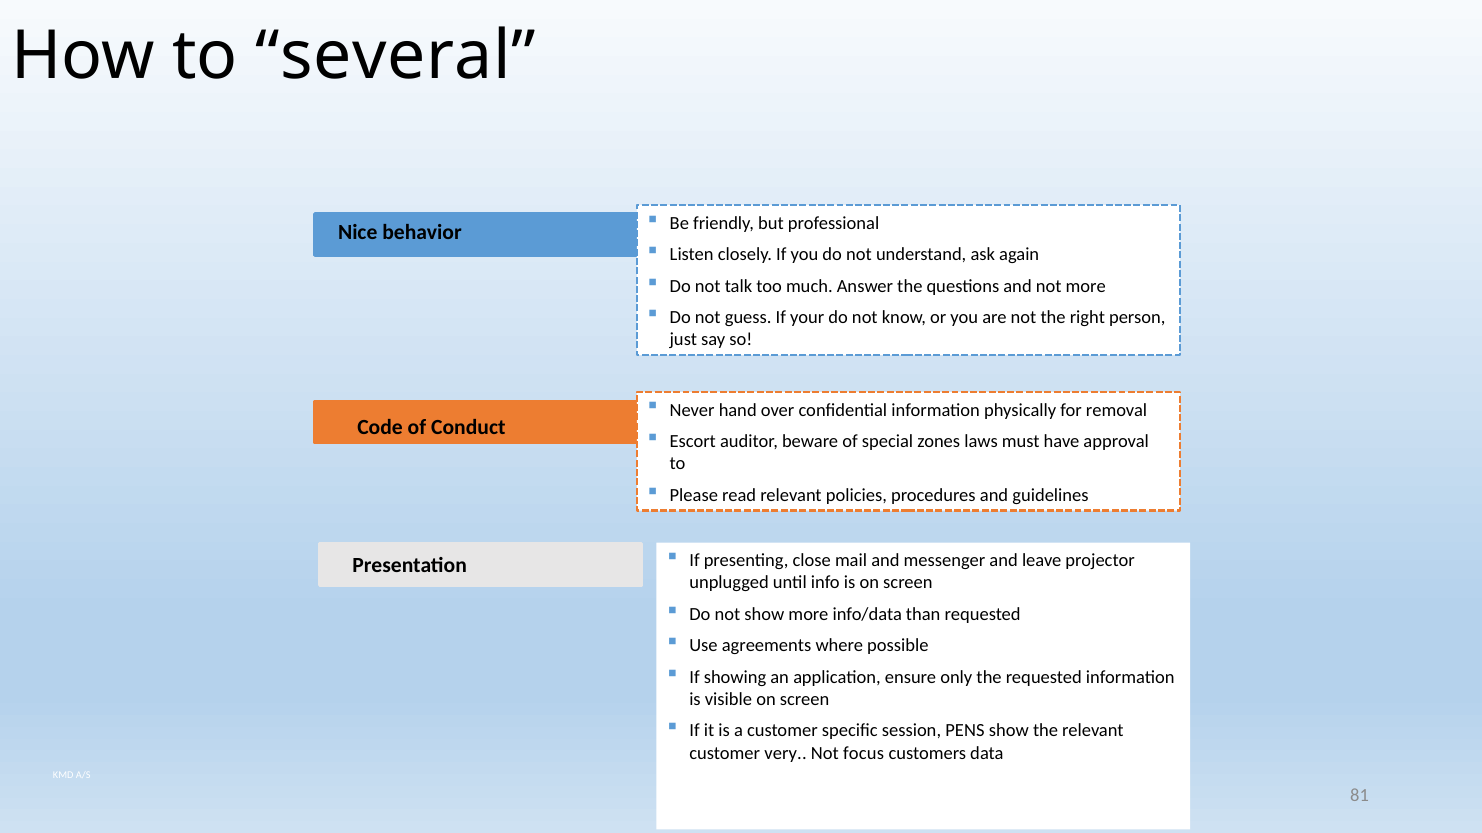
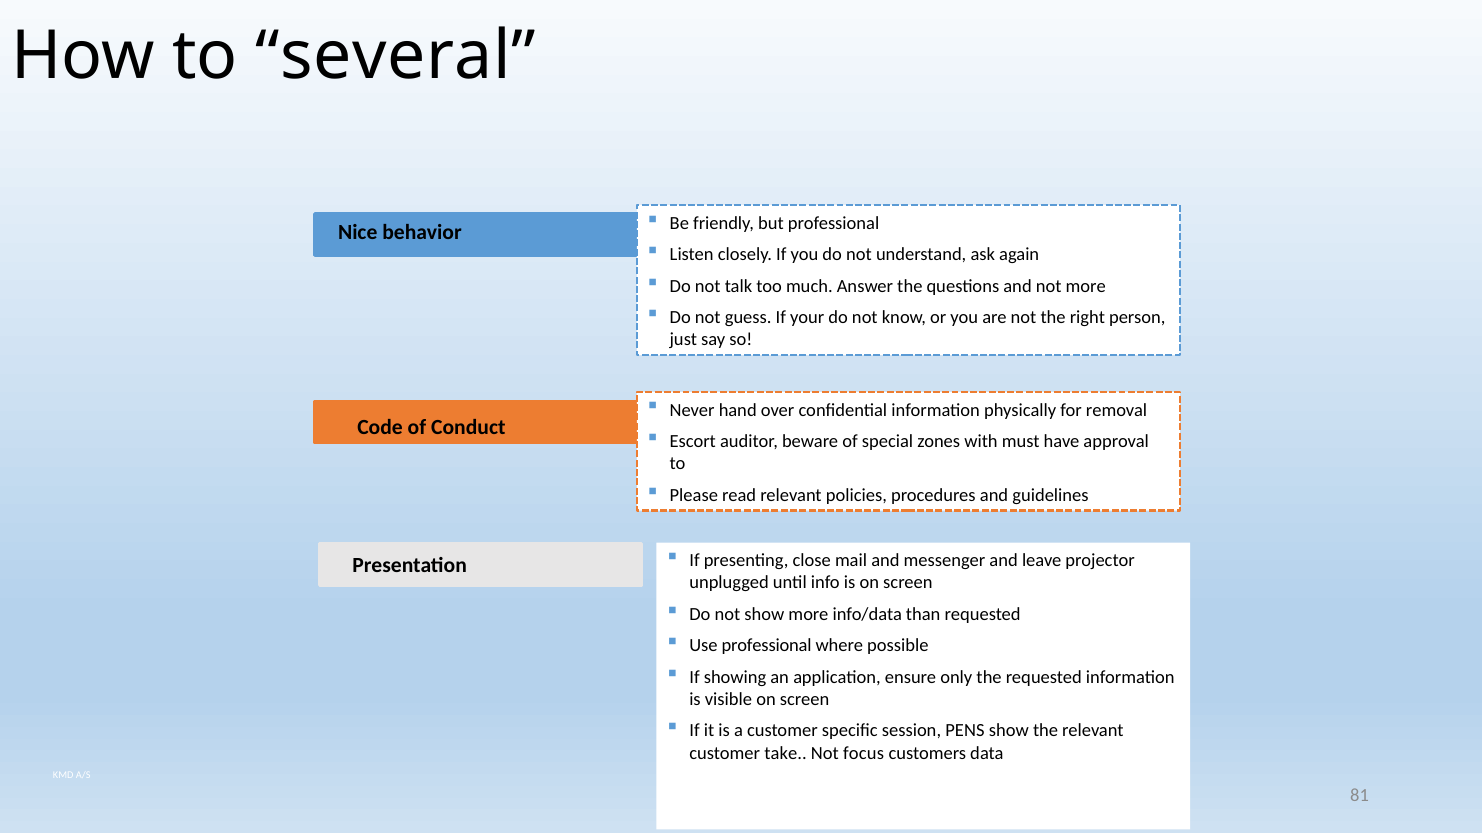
laws: laws -> with (981, 442)
Use agreements: agreements -> professional (767, 646)
very: very -> take (786, 754)
